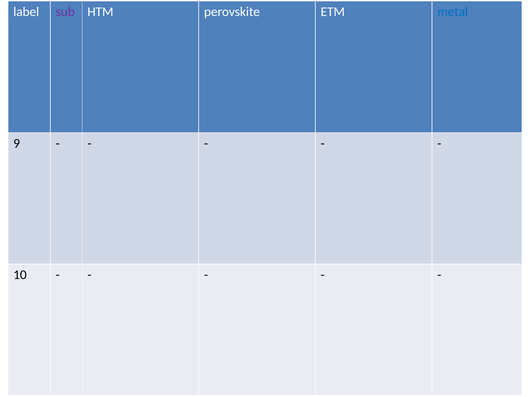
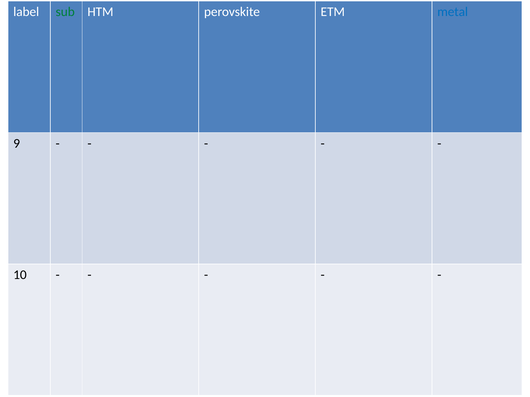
sub colour: purple -> green (65, 12)
